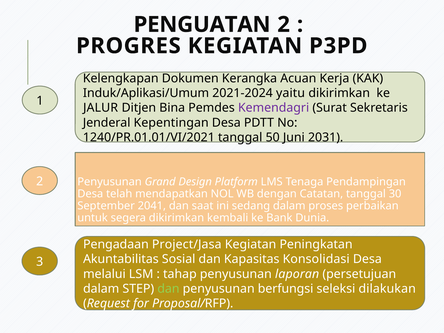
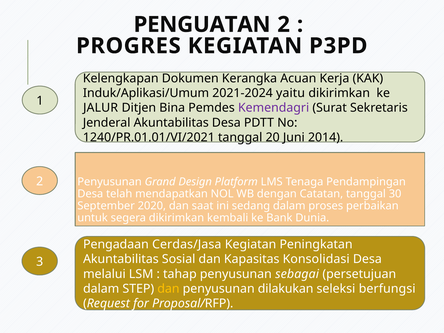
Jenderal Kepentingan: Kepentingan -> Akuntabilitas (171, 123)
50: 50 -> 20 (273, 138)
2031: 2031 -> 2014 (326, 138)
2041: 2041 -> 2020 (152, 206)
Project/Jasa: Project/Jasa -> Cerdas/Jasa (187, 244)
laporan: laporan -> sebagai (297, 274)
dan colour: light green -> yellow (168, 289)
berfungsi: berfungsi -> dilakukan (286, 289)
dilakukan: dilakukan -> berfungsi (387, 289)
